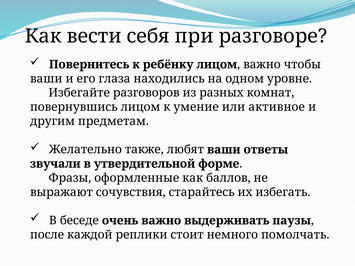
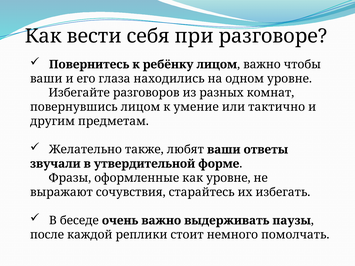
активное: активное -> тактично (277, 107)
как баллов: баллов -> уровне (228, 178)
